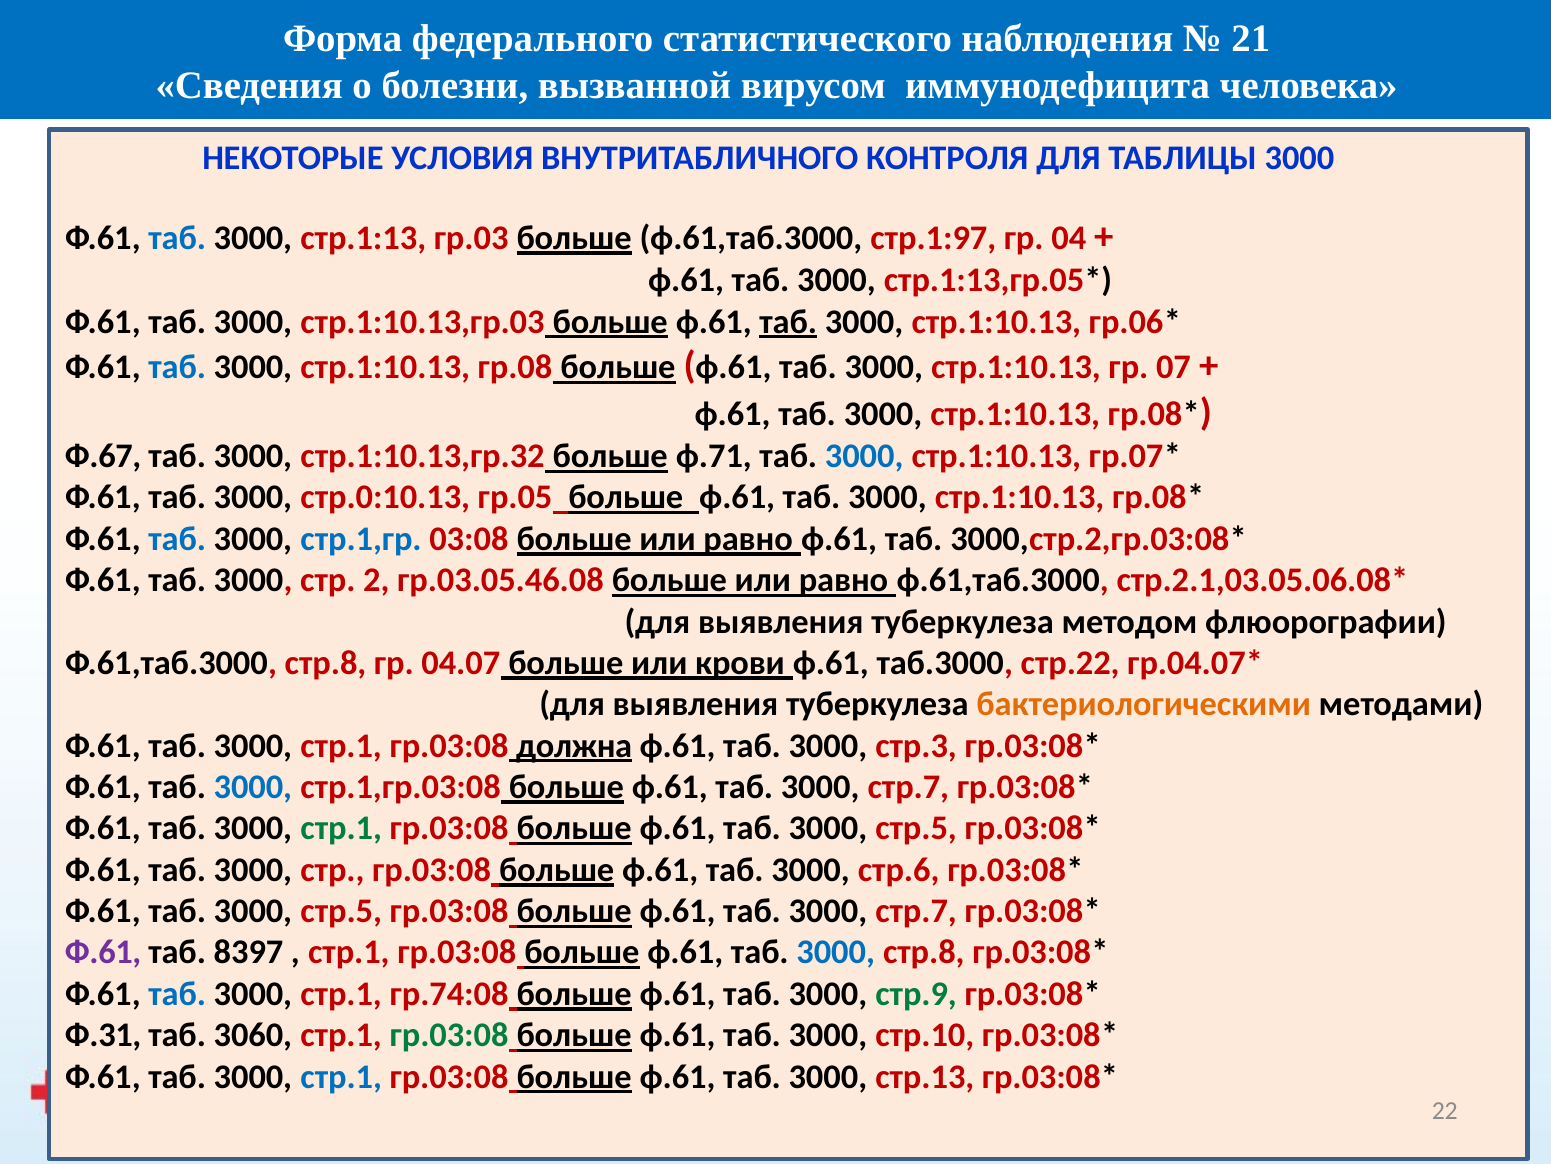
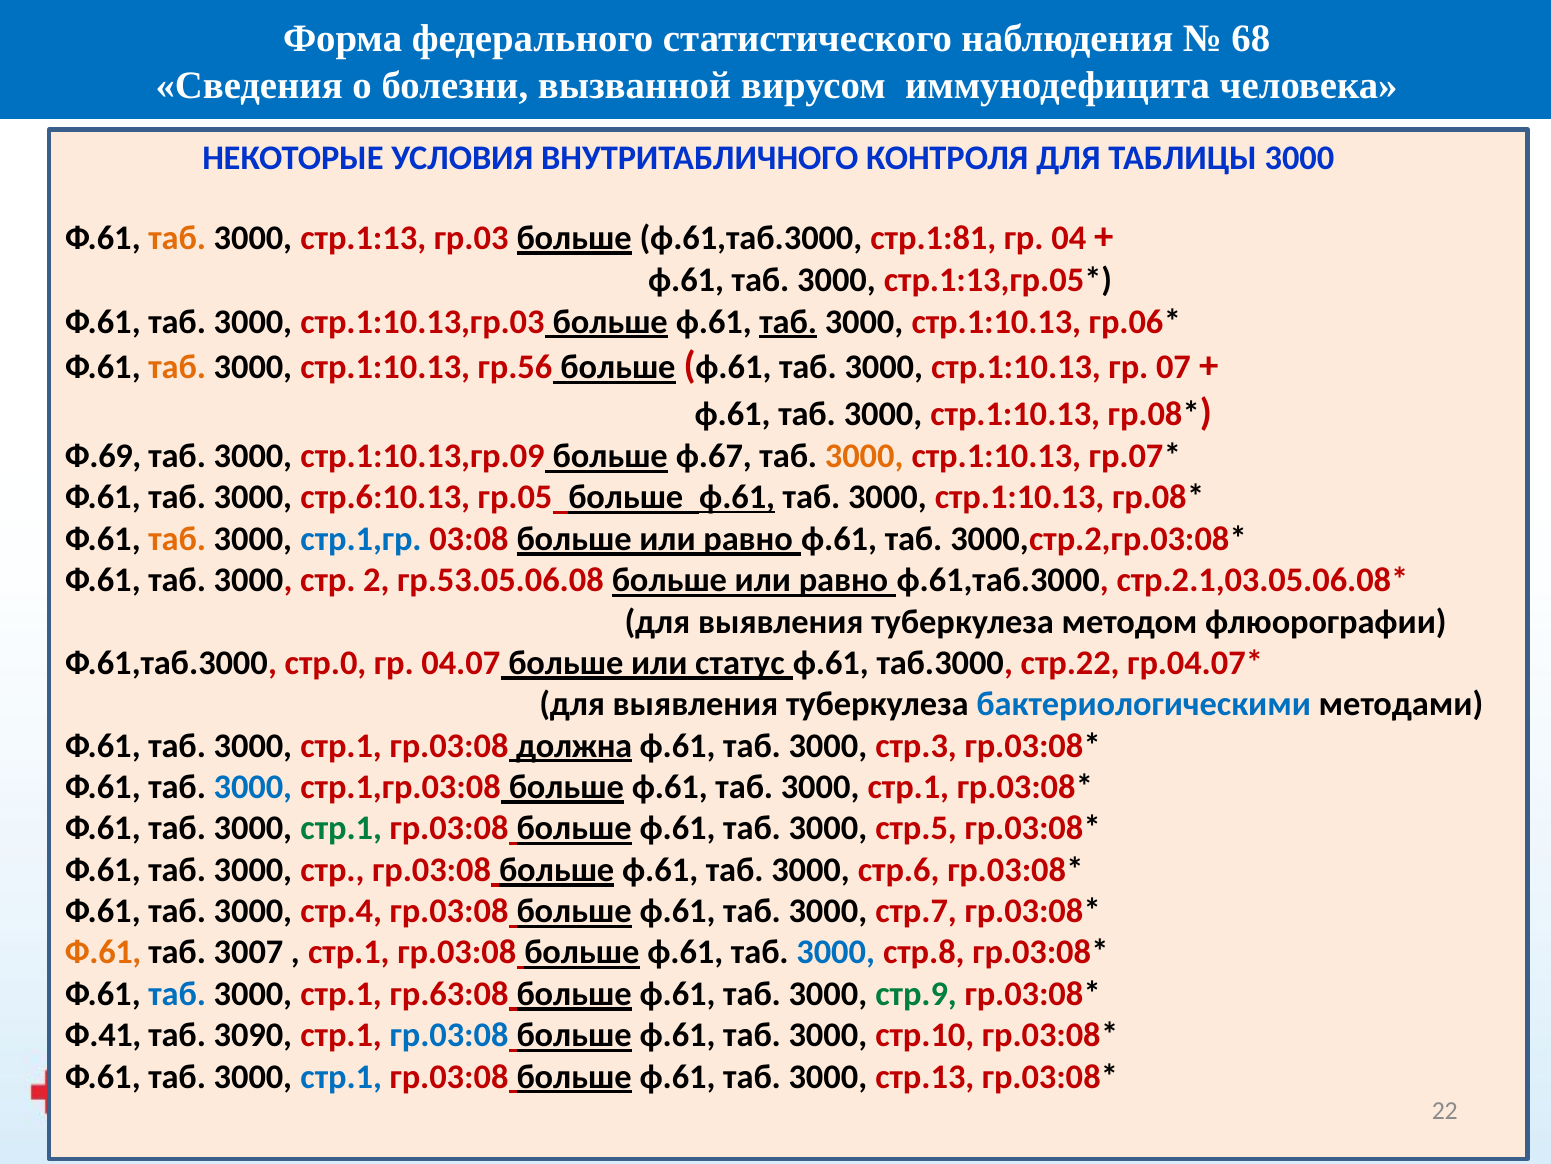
21: 21 -> 68 (1251, 39)
таб colour: blue -> orange (177, 238)
стр.1:97: стр.1:97 -> стр.1:81 (933, 238)
таб colour: blue -> orange (177, 367)
гр.08: гр.08 -> гр.56 (515, 367)
Ф.67: Ф.67 -> Ф.69 (103, 456)
стр.1:10.13,гр.32: стр.1:10.13,гр.32 -> стр.1:10.13,гр.09 (423, 456)
ф.71: ф.71 -> ф.67 (714, 456)
3000 colour: blue -> orange (864, 456)
стр.0:10.13: стр.0:10.13 -> стр.6:10.13 (385, 497)
ф.61 underline: none -> present (737, 497)
таб colour: blue -> orange (177, 539)
гр.03.05.46.08: гр.03.05.46.08 -> гр.53.05.06.08 (500, 580)
Ф.61,таб.3000 стр.8: стр.8 -> стр.0 (325, 663)
крови: крови -> статус (740, 663)
бактериологическими colour: orange -> blue (1144, 704)
стр.7: стр.7 -> стр.1 (908, 787)
стр.5: стр.5 -> стр.4 (341, 911)
Ф.61 colour: purple -> orange (103, 952)
8397: 8397 -> 3007 (249, 952)
гр.74:08: гр.74:08 -> гр.63:08 (449, 993)
Ф.31: Ф.31 -> Ф.41 (103, 1035)
3060: 3060 -> 3090 (253, 1035)
гр.03:08 colour: green -> blue (449, 1035)
